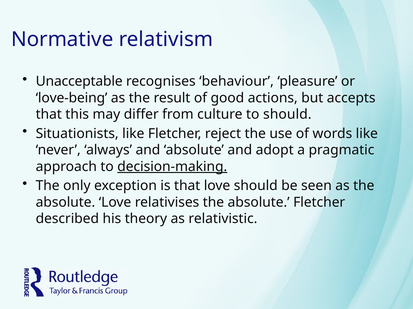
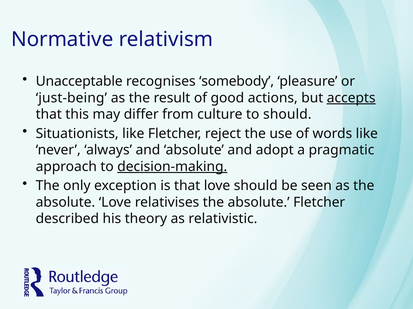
behaviour: behaviour -> somebody (237, 82)
love-being: love-being -> just-being (71, 98)
accepts underline: none -> present (351, 98)
